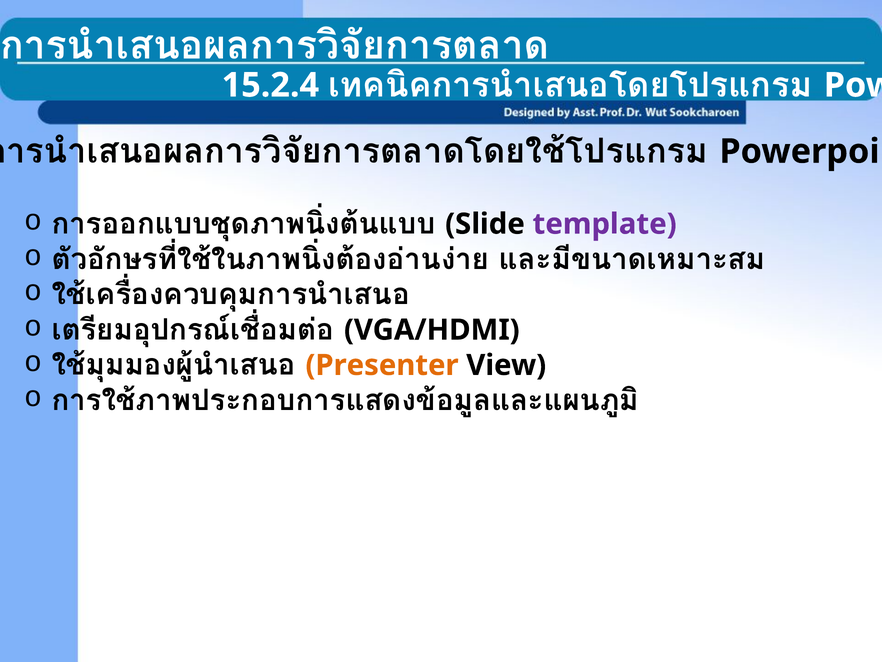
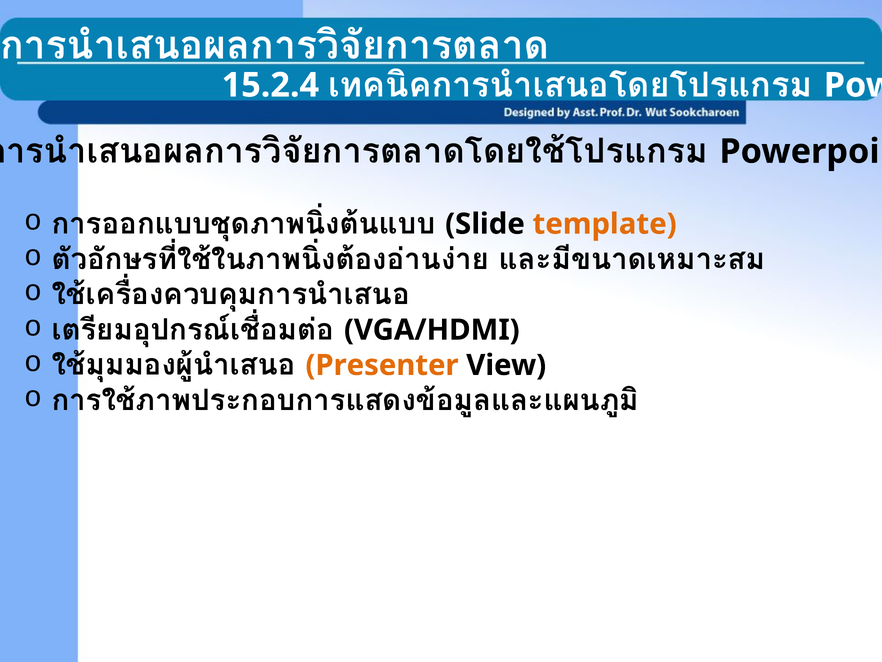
template colour: purple -> orange (605, 224)
